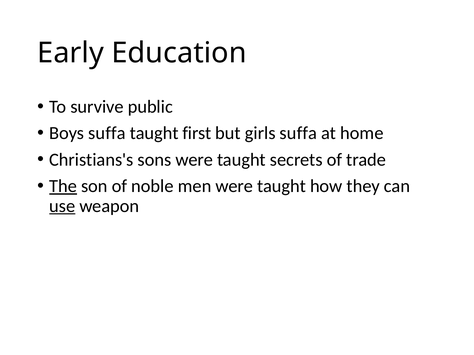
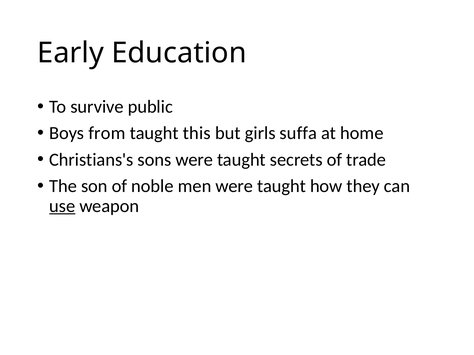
Boys suffa: suffa -> from (107, 133)
first: first -> this (197, 133)
The underline: present -> none (63, 186)
